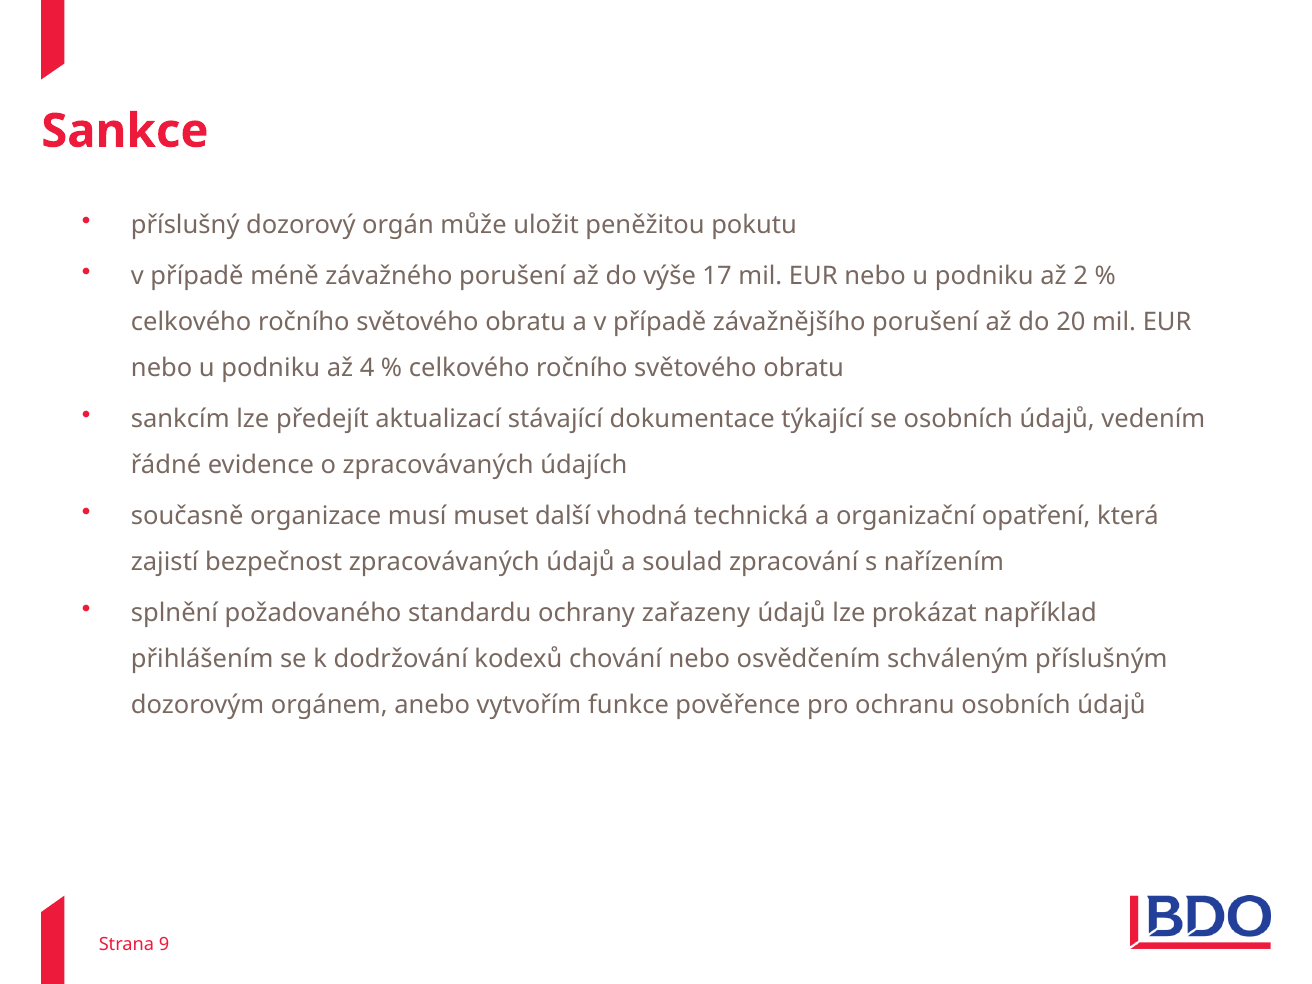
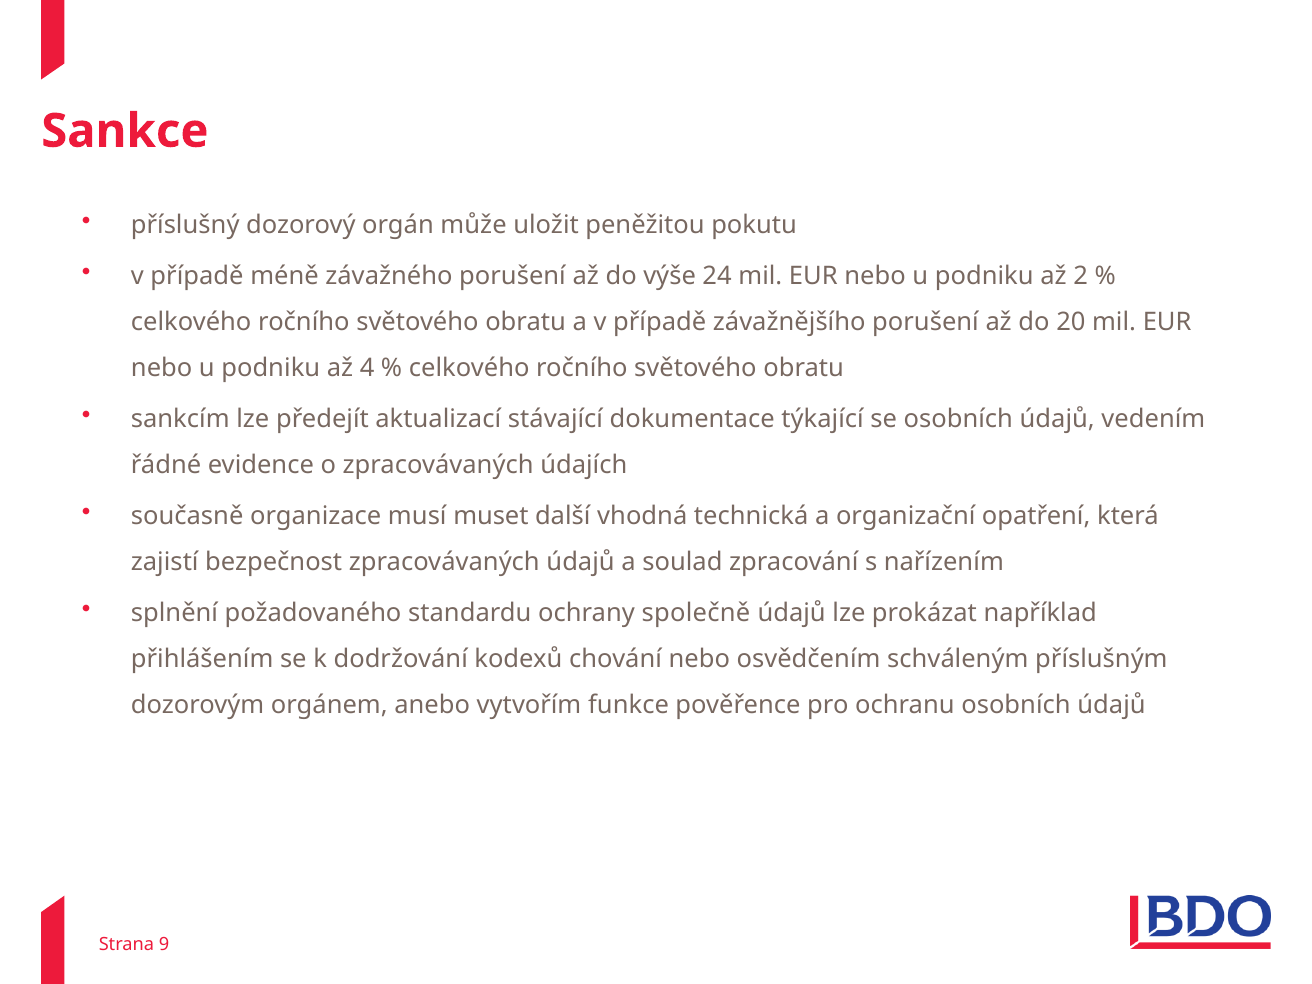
17: 17 -> 24 (717, 276)
zařazeny: zařazeny -> společně (696, 613)
